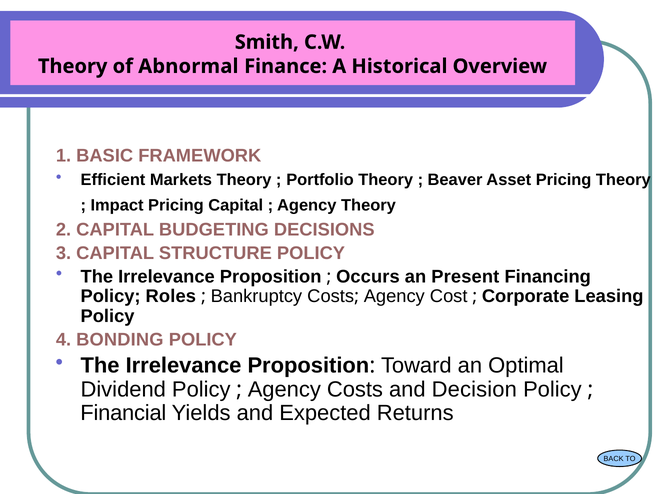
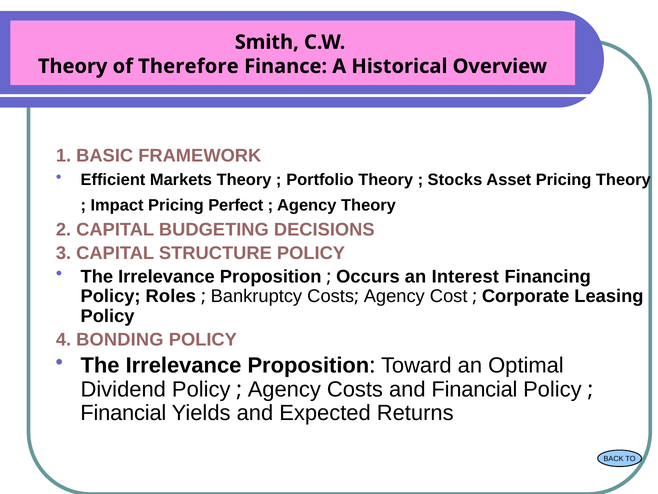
Abnormal: Abnormal -> Therefore (188, 66)
Beaver: Beaver -> Stocks (455, 180)
Pricing Capital: Capital -> Perfect (236, 205)
Present: Present -> Interest (465, 276)
and Decision: Decision -> Financial (474, 389)
